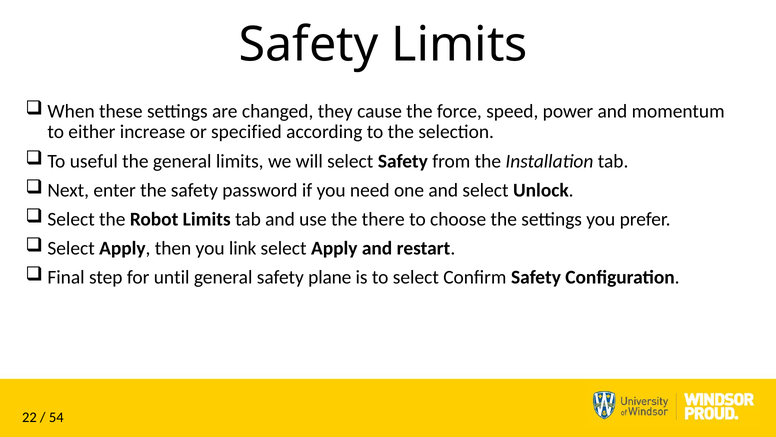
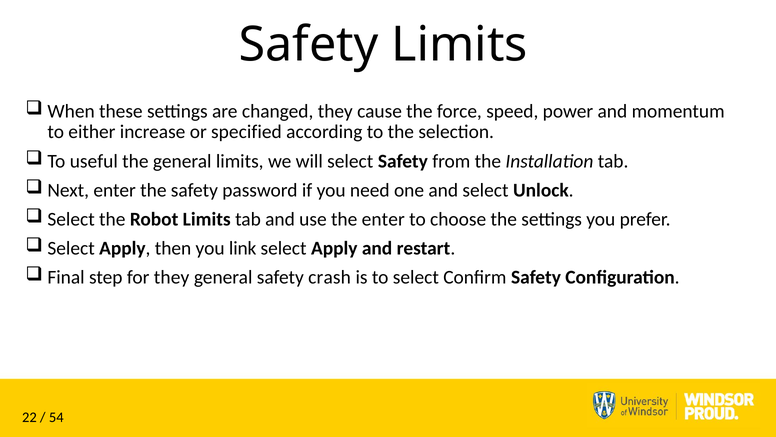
the there: there -> enter (383, 219)
for until: until -> they (172, 277)
plane: plane -> crash (330, 277)
